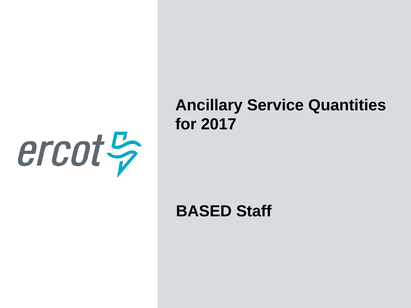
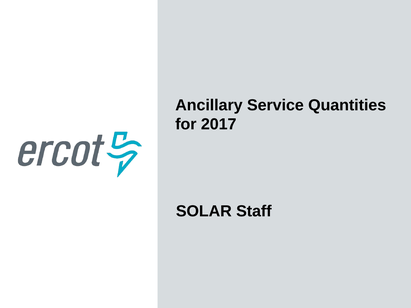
BASED: BASED -> SOLAR (204, 211)
